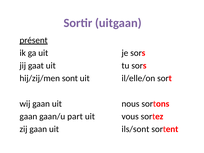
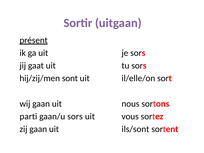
gaan: gaan -> parti (28, 116)
gaan/u part: part -> sors (75, 116)
